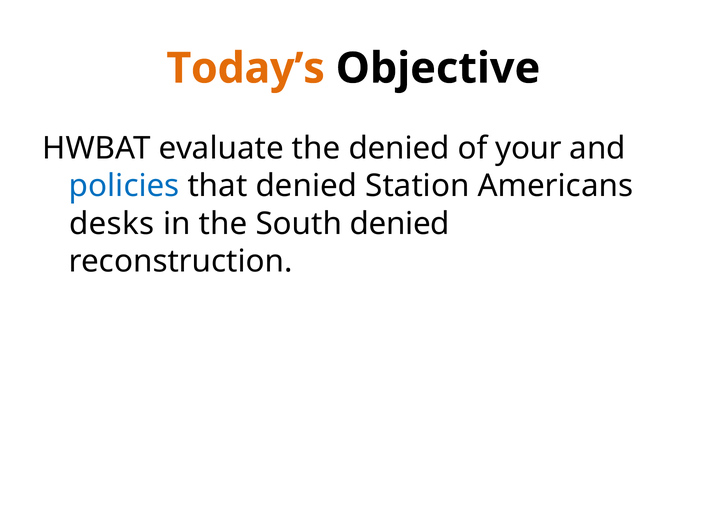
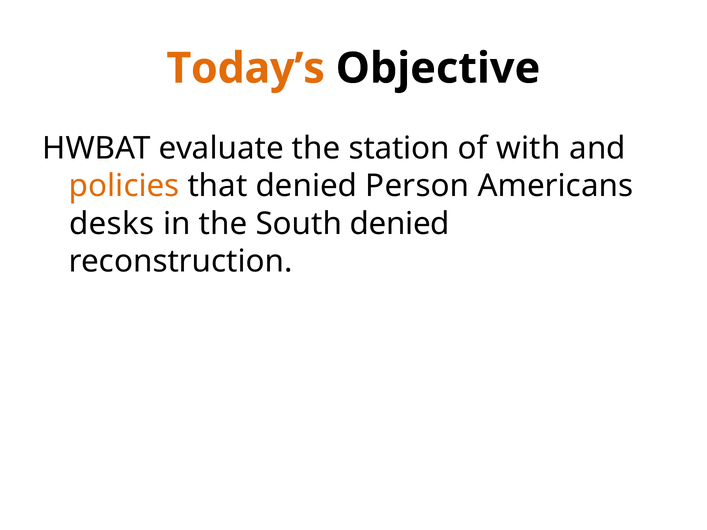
the denied: denied -> station (399, 148)
your: your -> with (528, 148)
policies colour: blue -> orange (124, 186)
Station: Station -> Person (417, 186)
